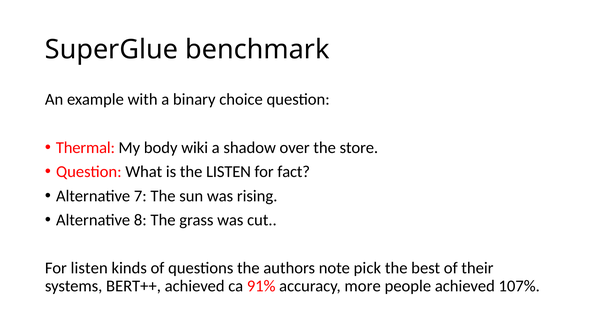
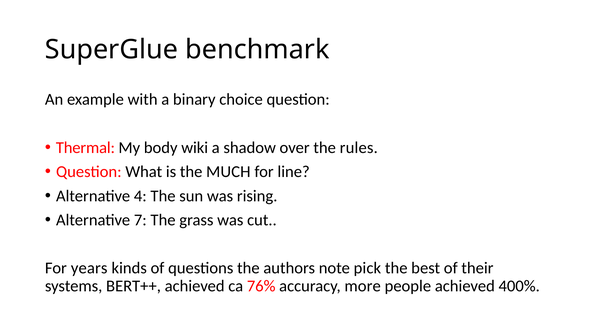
store: store -> rules (359, 148)
the LISTEN: LISTEN -> MUCH (228, 172)
fact: fact -> line (294, 172)
7: 7 -> 4 (140, 196)
8: 8 -> 7 (140, 220)
For listen: listen -> years (89, 268)
91%: 91% -> 76% (261, 286)
107%: 107% -> 400% (519, 286)
